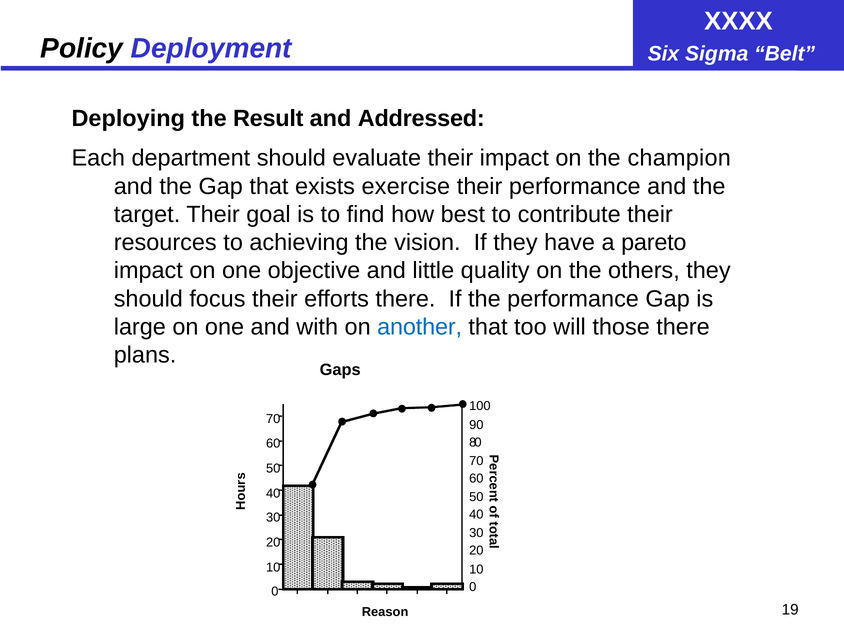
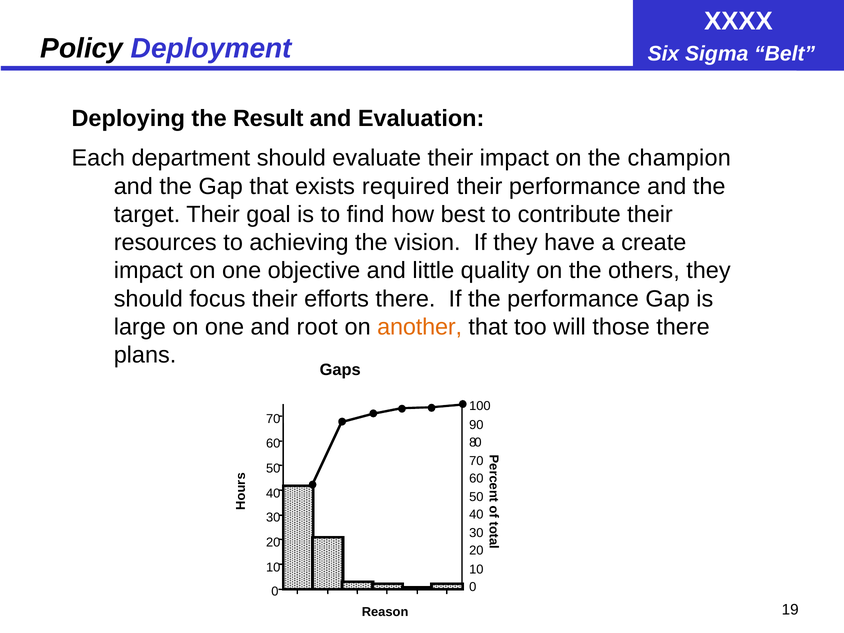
Addressed: Addressed -> Evaluation (421, 118)
exercise: exercise -> required (406, 186)
pareto: pareto -> create (654, 243)
with: with -> root (317, 327)
another colour: blue -> orange (420, 327)
